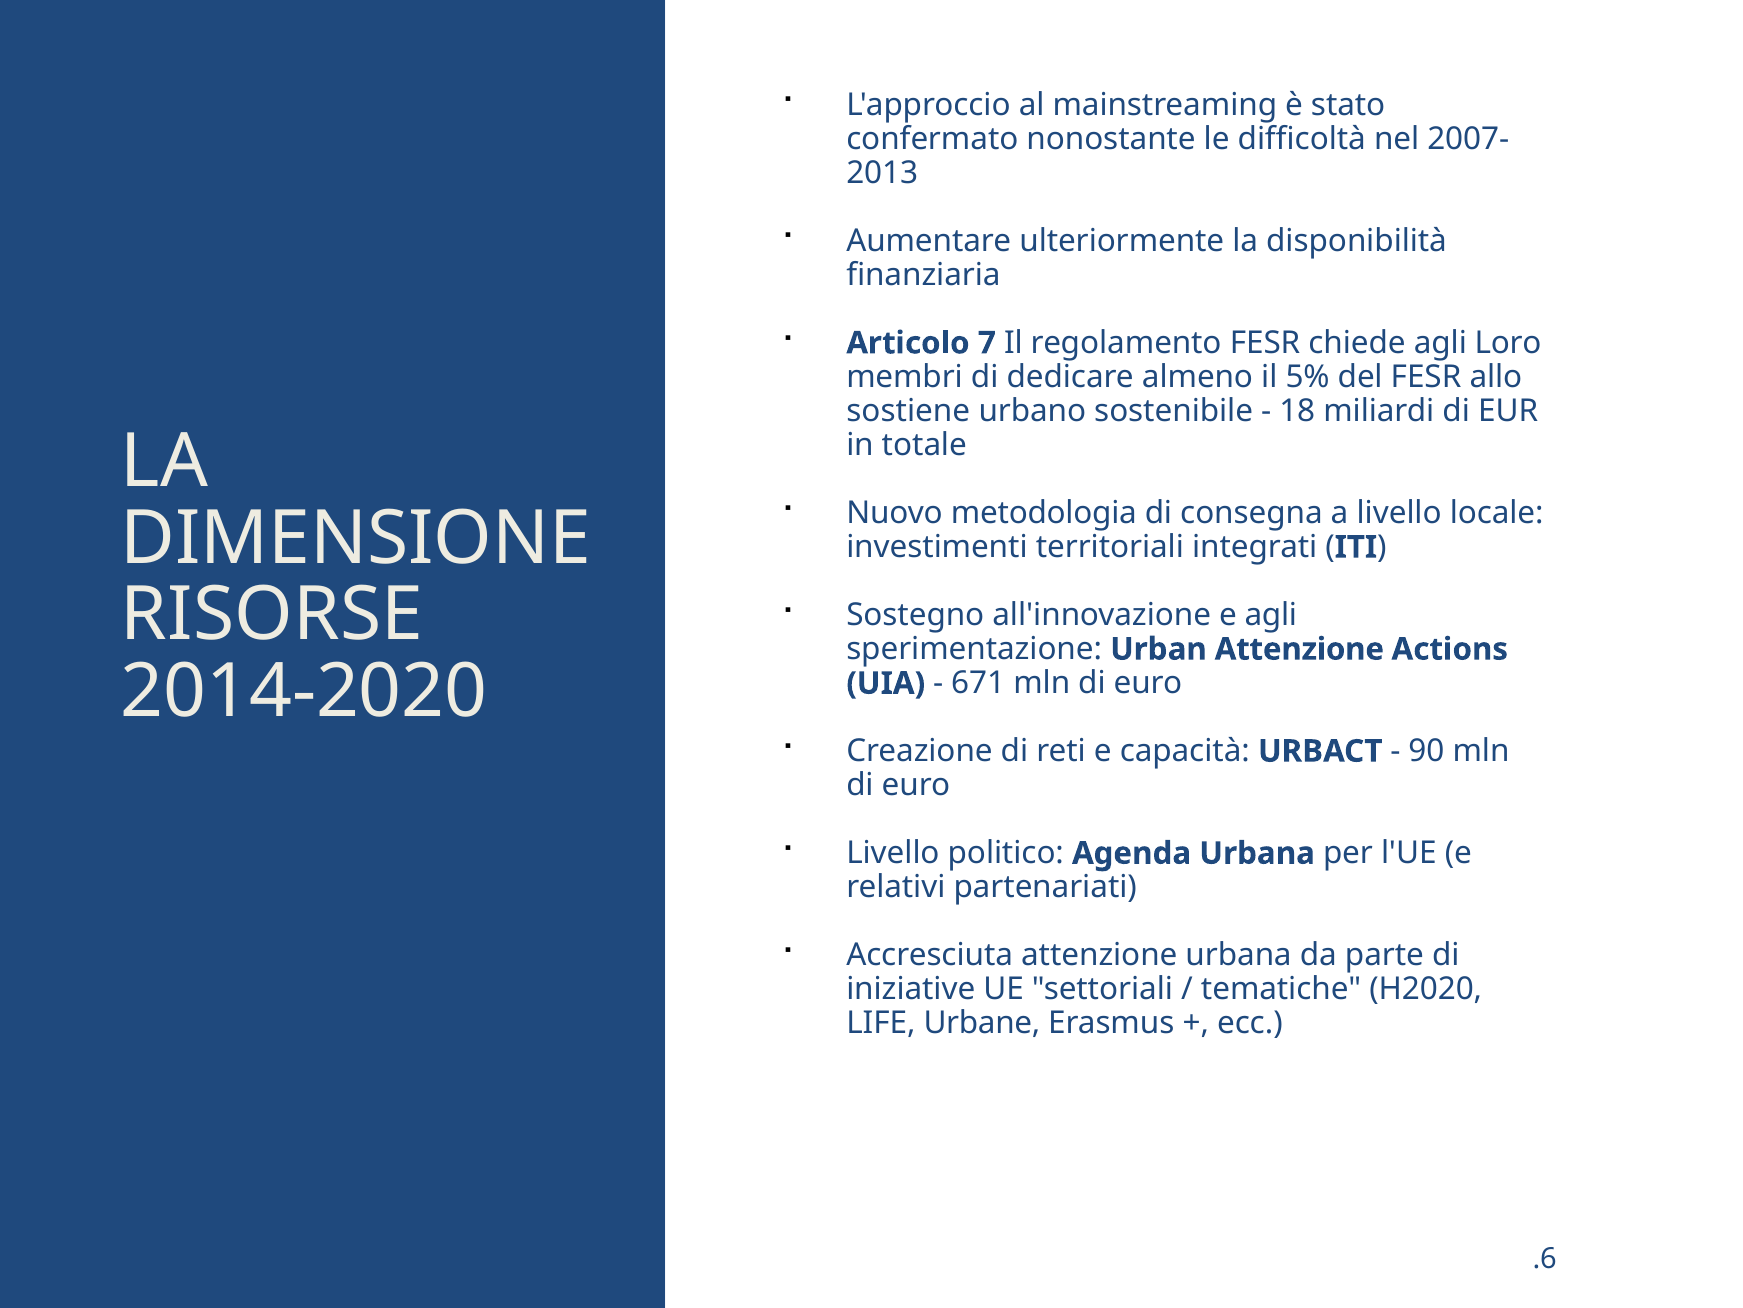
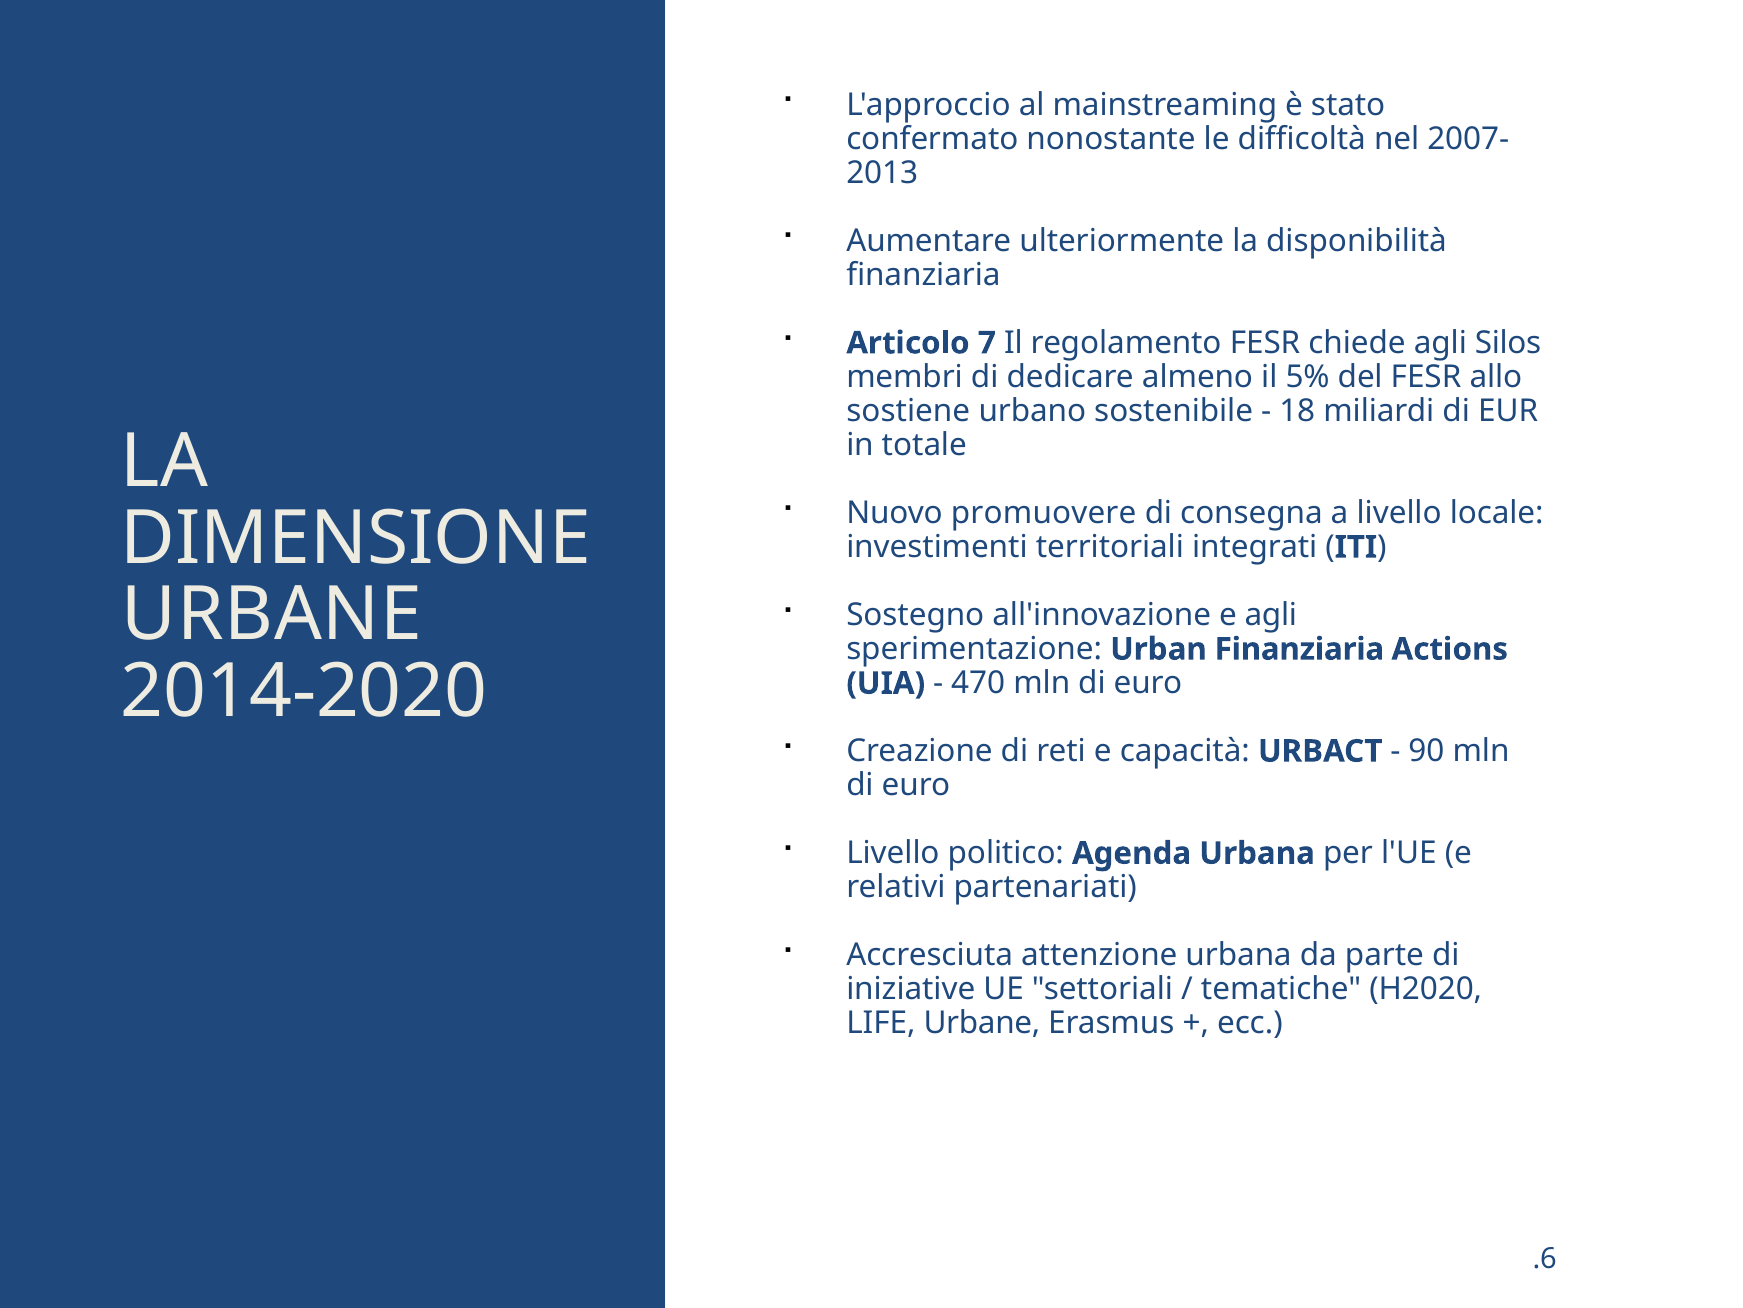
Loro: Loro -> Silos (1508, 343)
metodologia: metodologia -> promuovere (1044, 513)
RISORSE: RISORSE -> URBANE (272, 615)
Urban Attenzione: Attenzione -> Finanziaria (1299, 649)
671: 671 -> 470 (978, 683)
